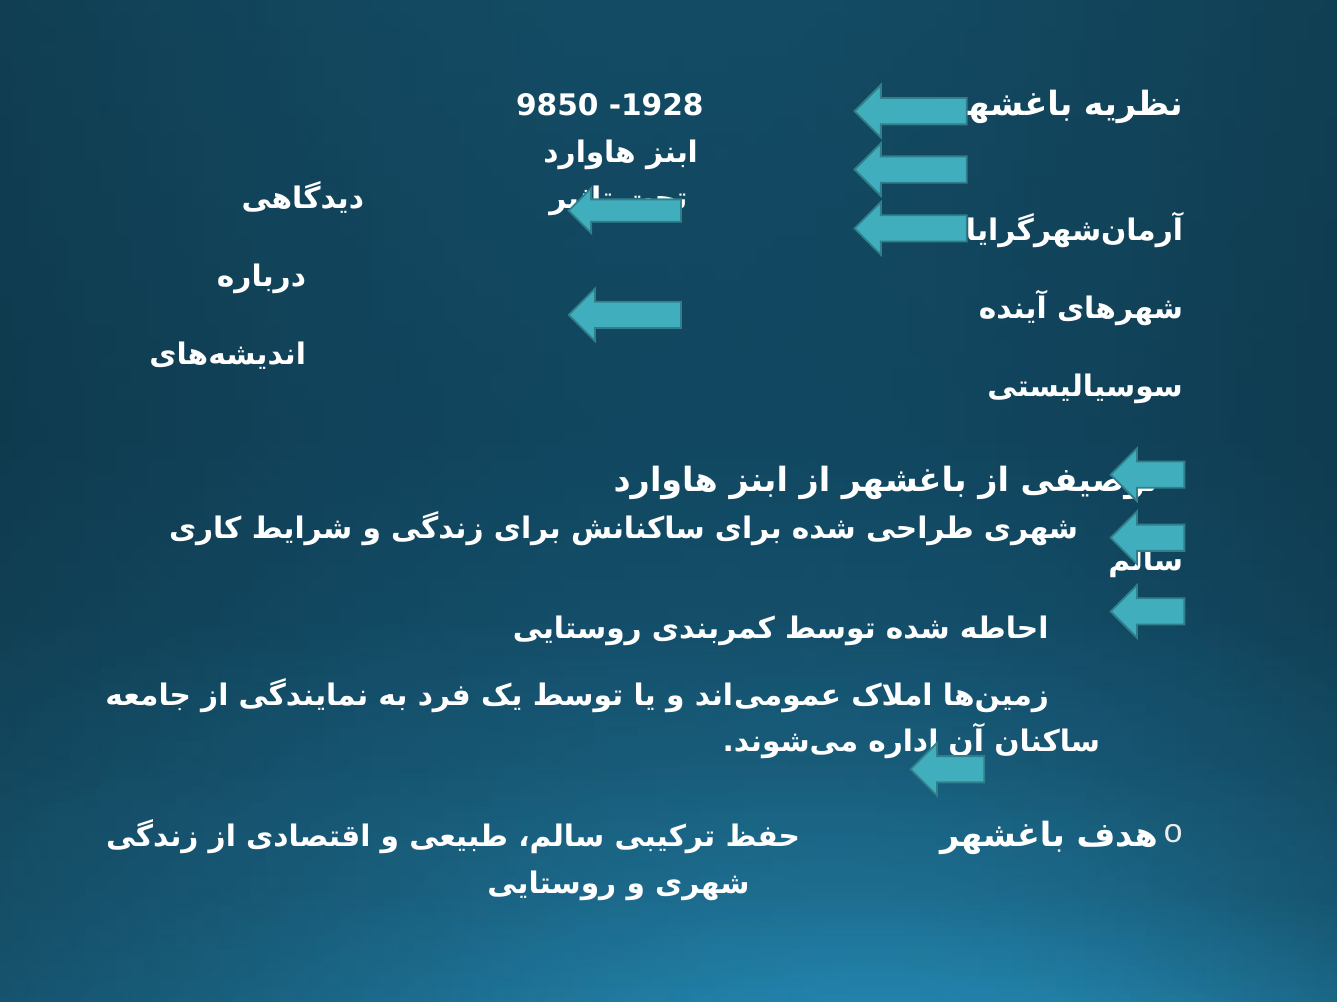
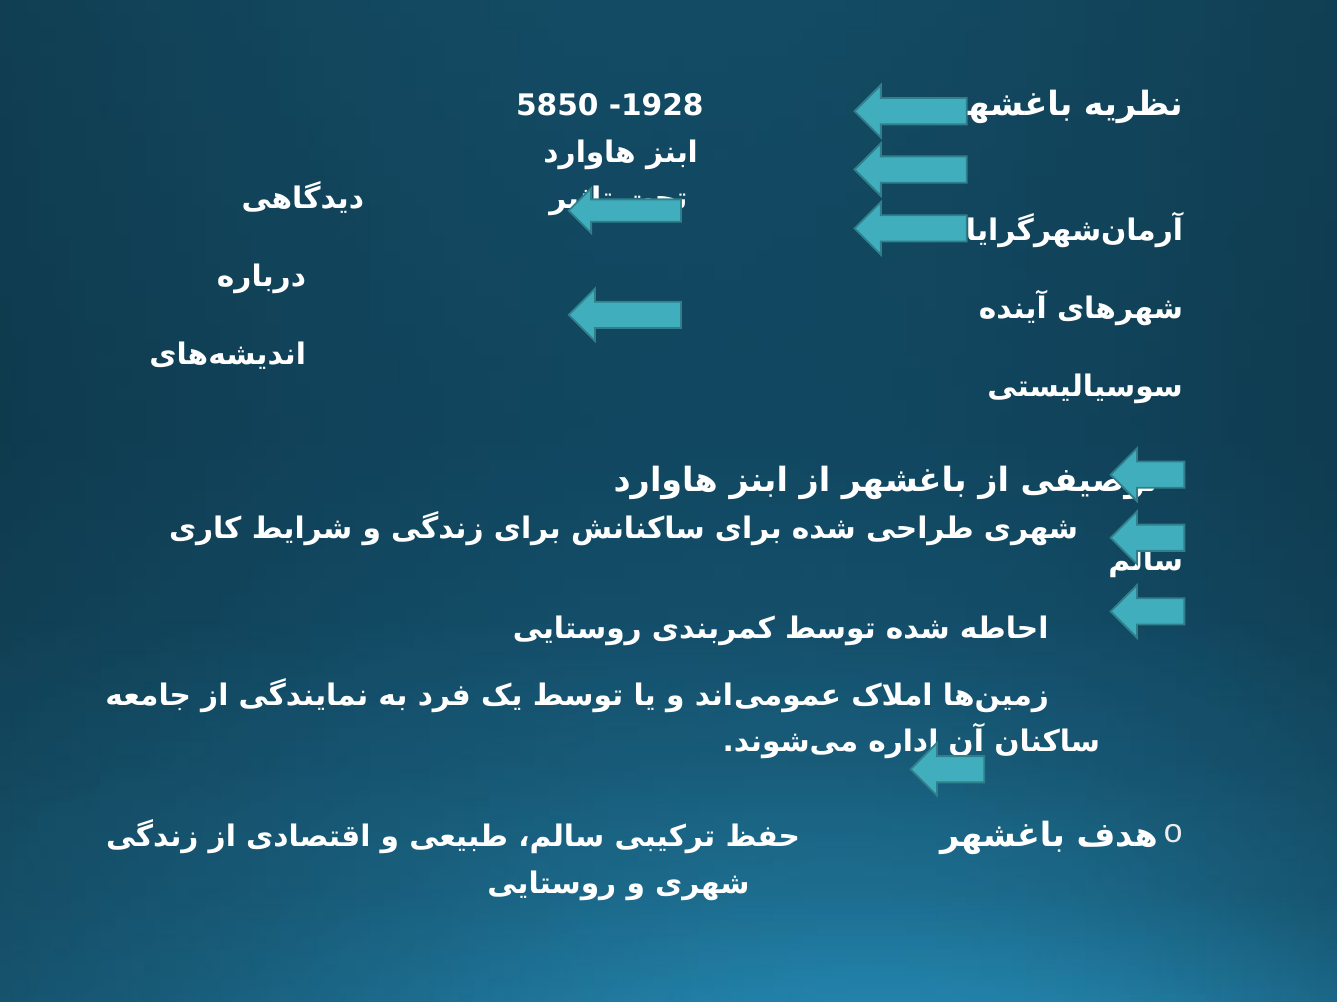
9850: 9850 -> 5850 (557, 106)
